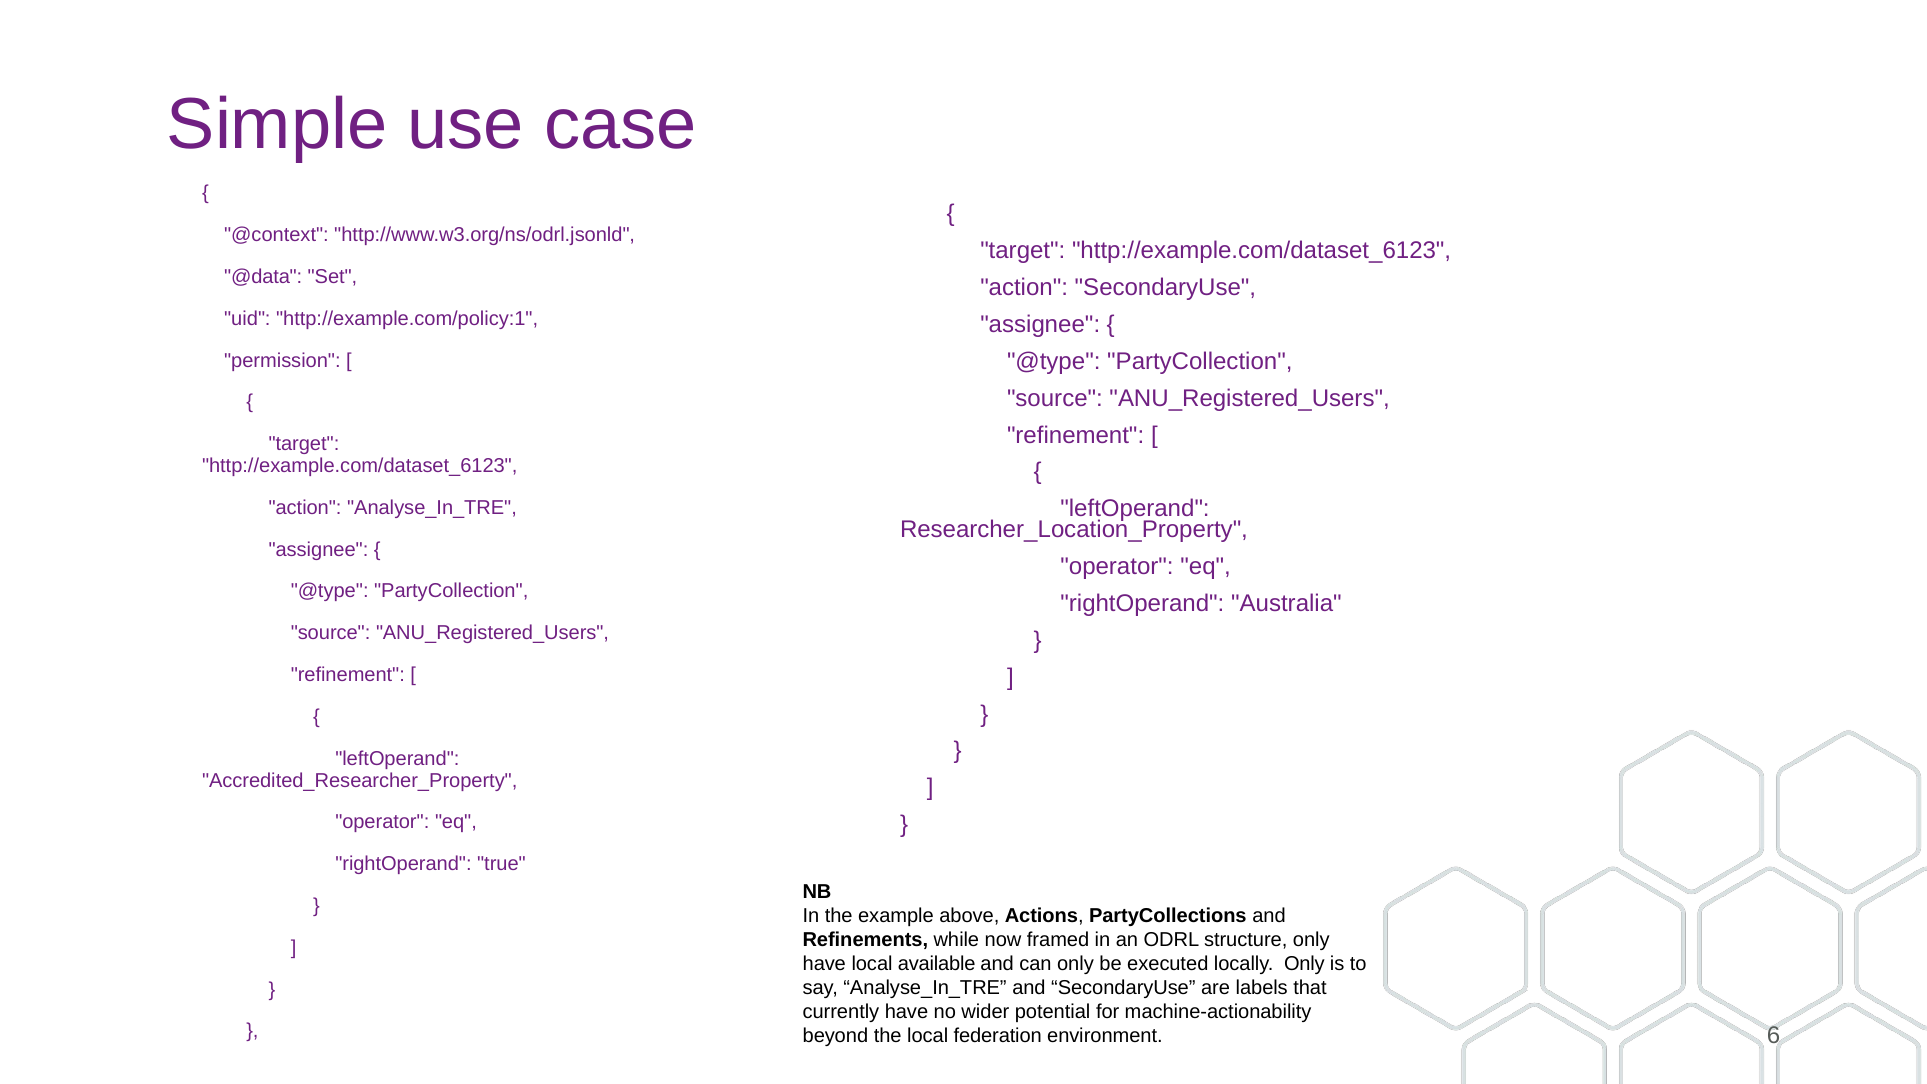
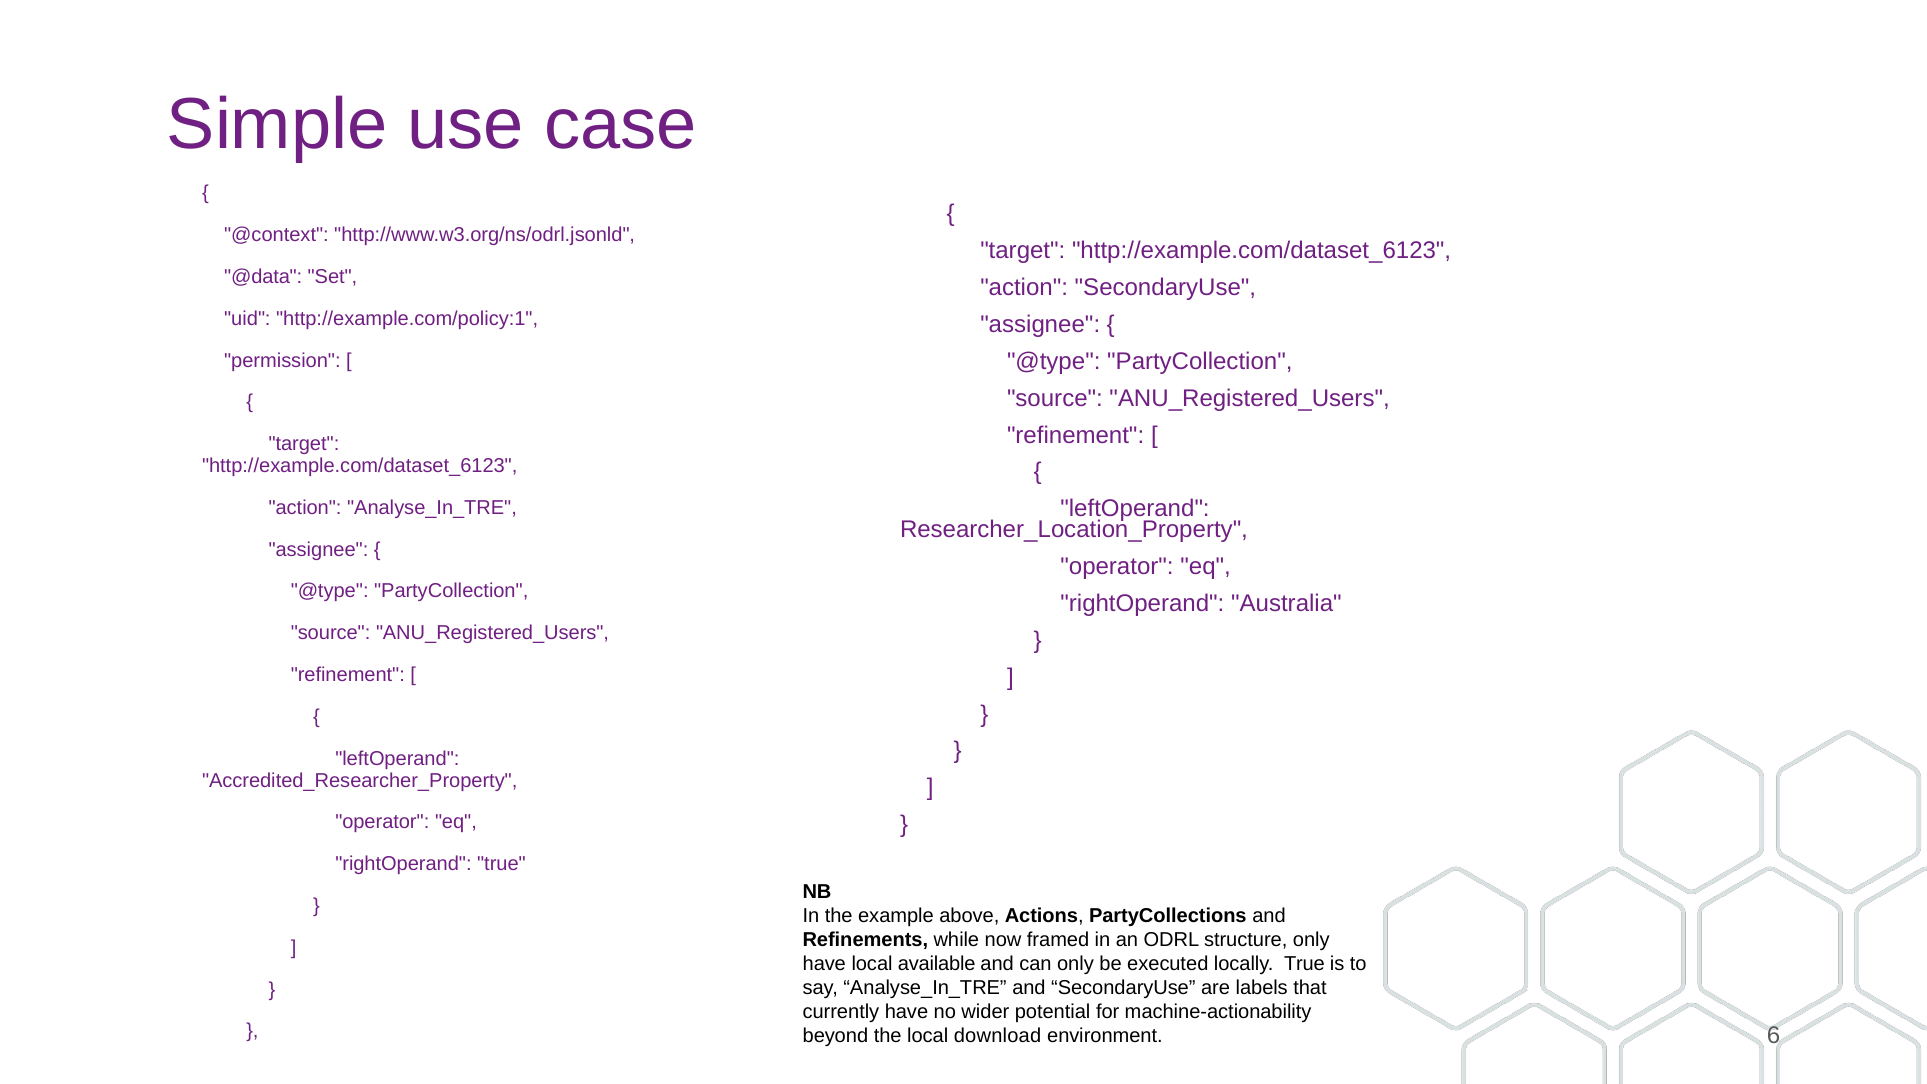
locally Only: Only -> True (1304, 964)
federation: federation -> download (998, 1036)
